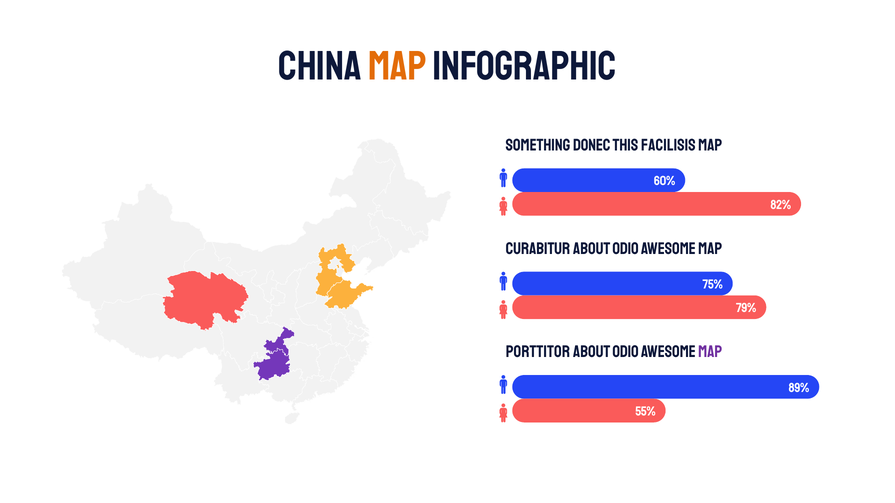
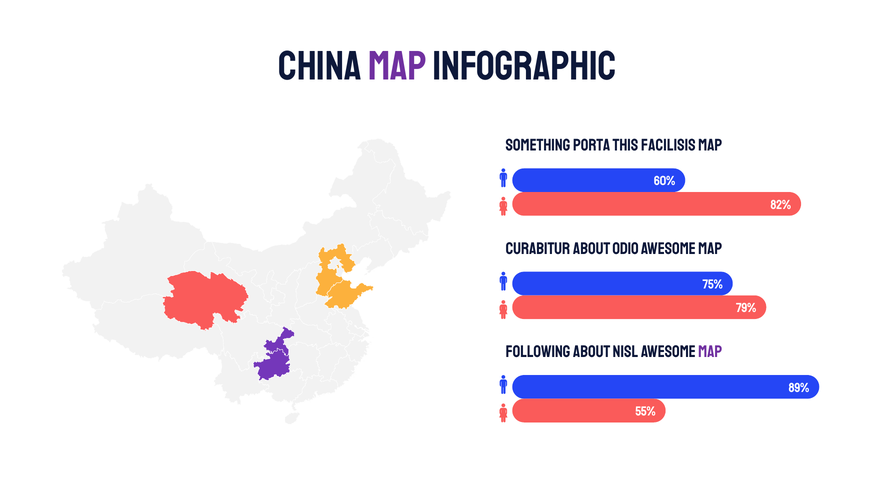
Map colour: orange -> purple (397, 66)
Donec: Donec -> Porta (592, 145)
Porttitor: Porttitor -> Following (538, 352)
Odio: Odio -> Nisl (625, 352)
